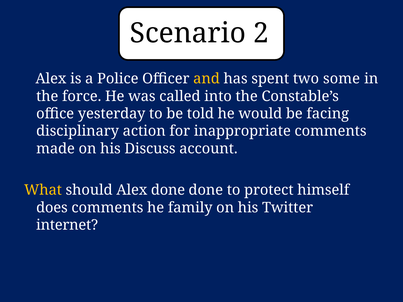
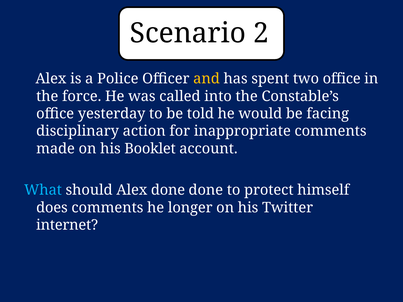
two some: some -> office (342, 79)
Discuss: Discuss -> Booklet (150, 149)
What colour: yellow -> light blue (43, 190)
family: family -> longer (190, 208)
